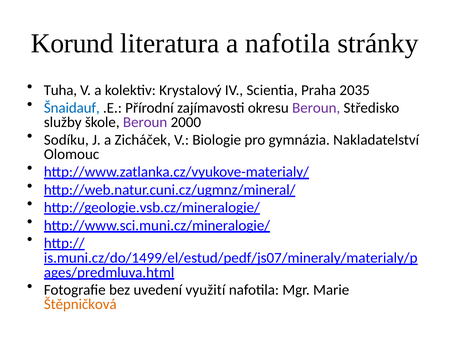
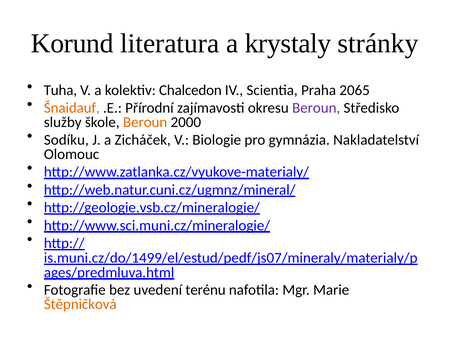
a nafotila: nafotila -> krystaly (288, 44)
Krystalový: Krystalový -> Chalcedon (190, 90)
2035: 2035 -> 2065 (355, 90)
Šnaidauf colour: blue -> orange (72, 108)
Beroun colour: purple -> orange (145, 122)
využití: využití -> terénu (206, 290)
